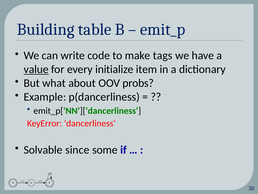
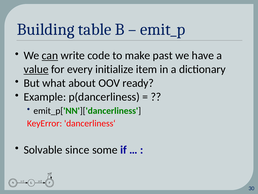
can underline: none -> present (50, 55)
tags: tags -> past (163, 55)
probs: probs -> ready (138, 83)
